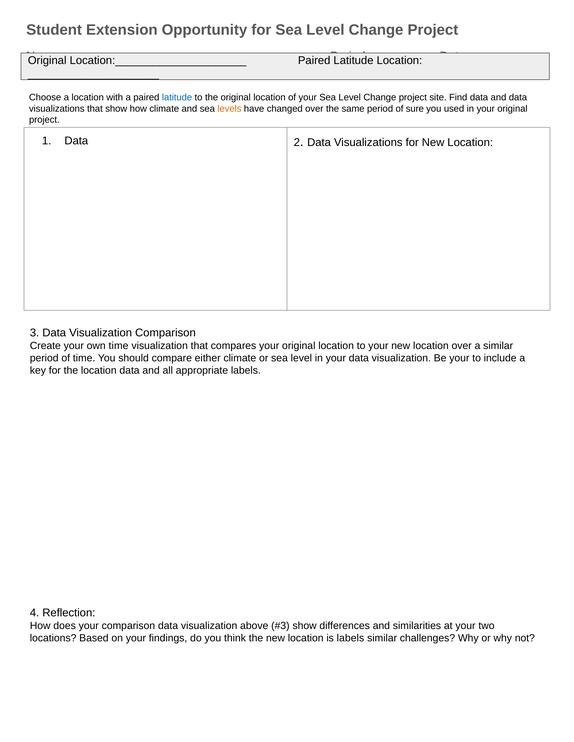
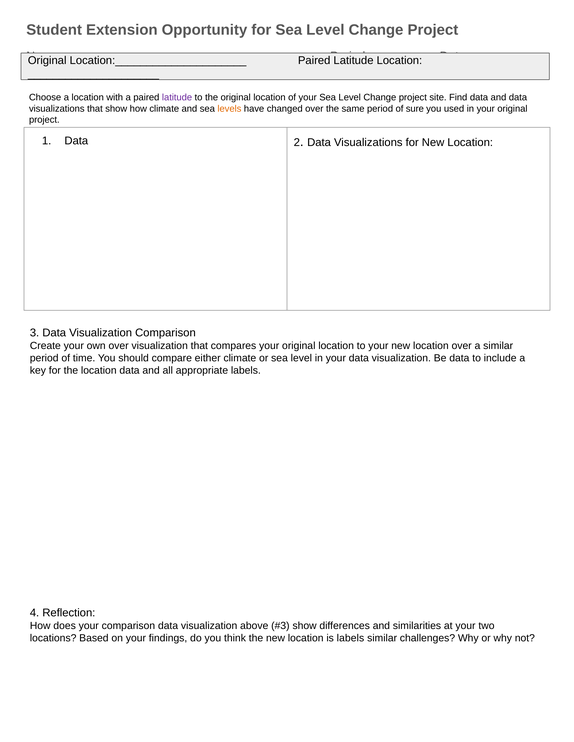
latitude colour: blue -> purple (177, 97)
own time: time -> over (119, 346)
Be your: your -> data (459, 358)
